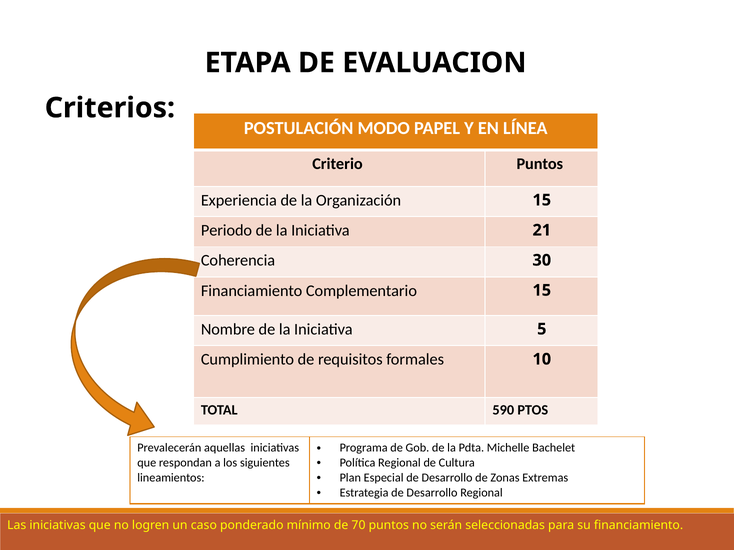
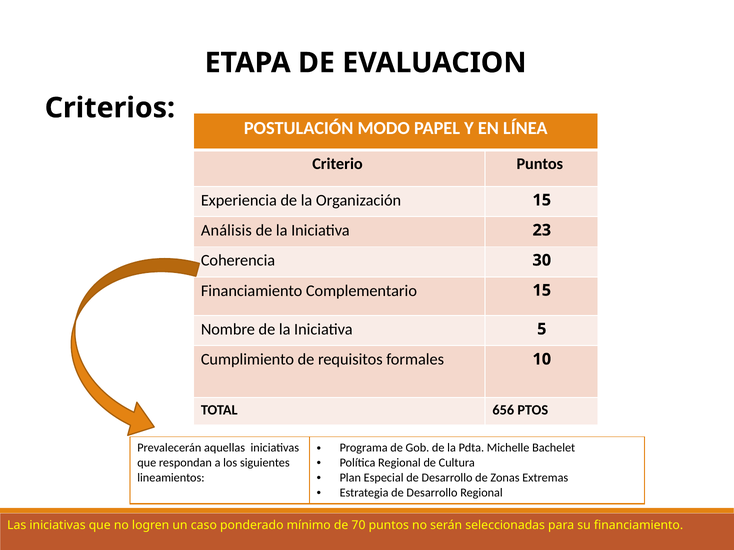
Periodo: Periodo -> Análisis (226, 231)
21: 21 -> 23 (542, 230)
590: 590 -> 656 (503, 411)
